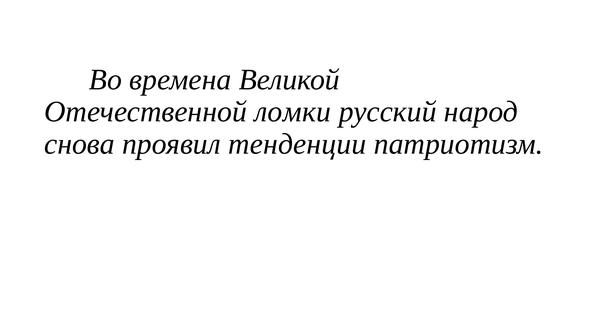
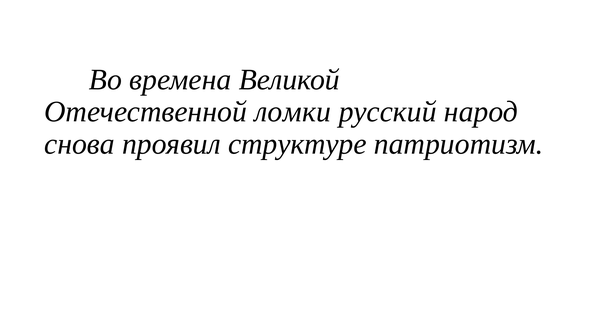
тенденции: тенденции -> структуре (297, 144)
